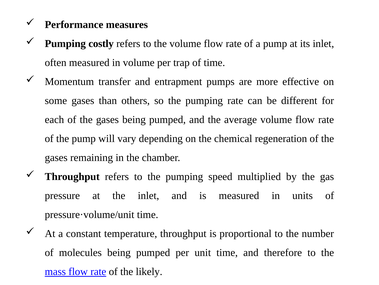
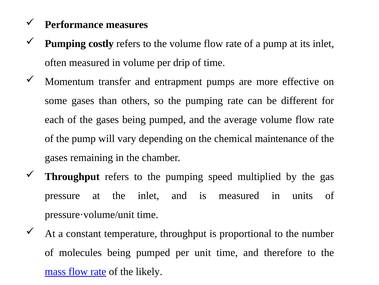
trap: trap -> drip (182, 63)
regeneration: regeneration -> maintenance (281, 138)
